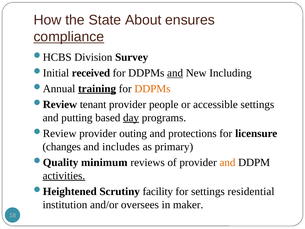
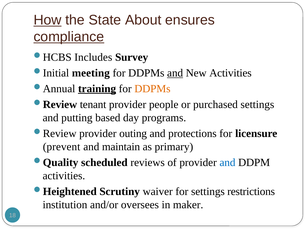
How underline: none -> present (47, 20)
Division: Division -> Includes (93, 57)
received: received -> meeting (91, 73)
New Including: Including -> Activities (230, 73)
accessible: accessible -> purchased (215, 104)
day underline: present -> none (131, 118)
changes: changes -> prevent (62, 147)
includes: includes -> maintain (121, 147)
minimum: minimum -> scheduled (104, 162)
and colour: orange -> blue (227, 162)
activities underline: present -> none (64, 175)
facility: facility -> waiver (158, 191)
residential: residential -> restrictions (251, 191)
